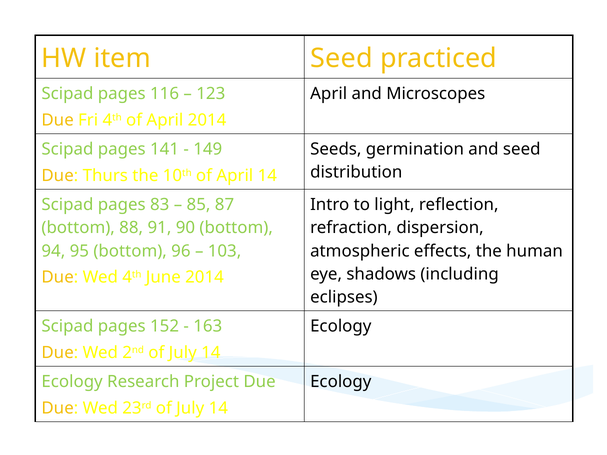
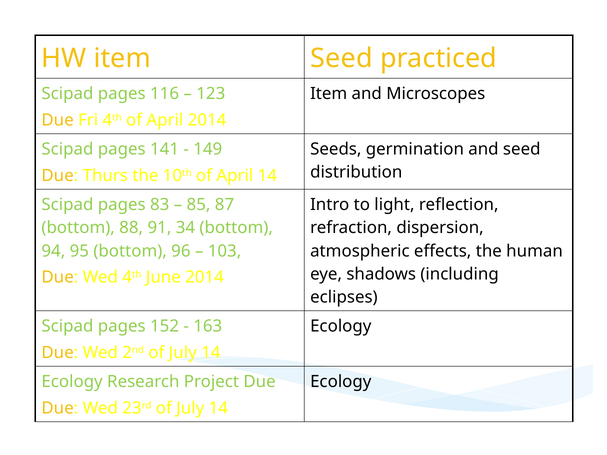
April: April -> Item (329, 94)
90: 90 -> 34 (185, 228)
